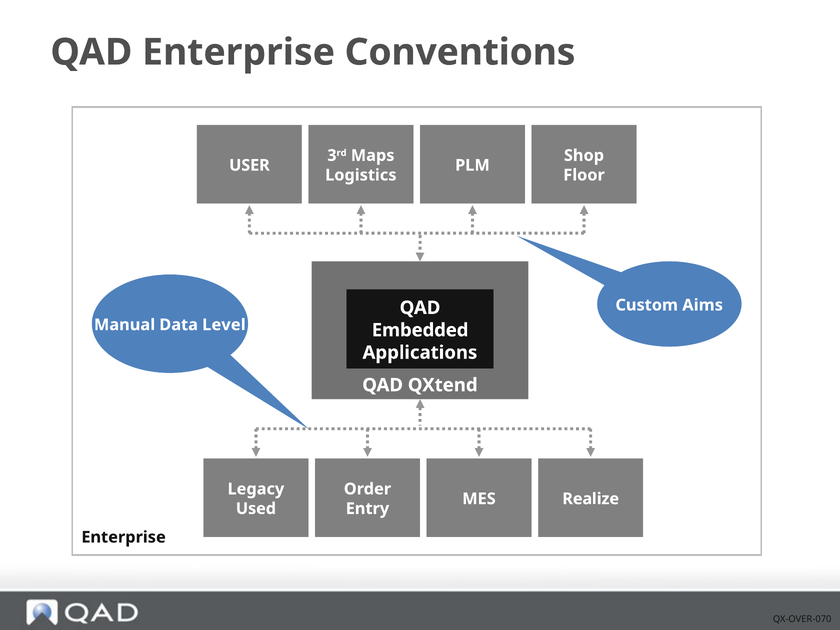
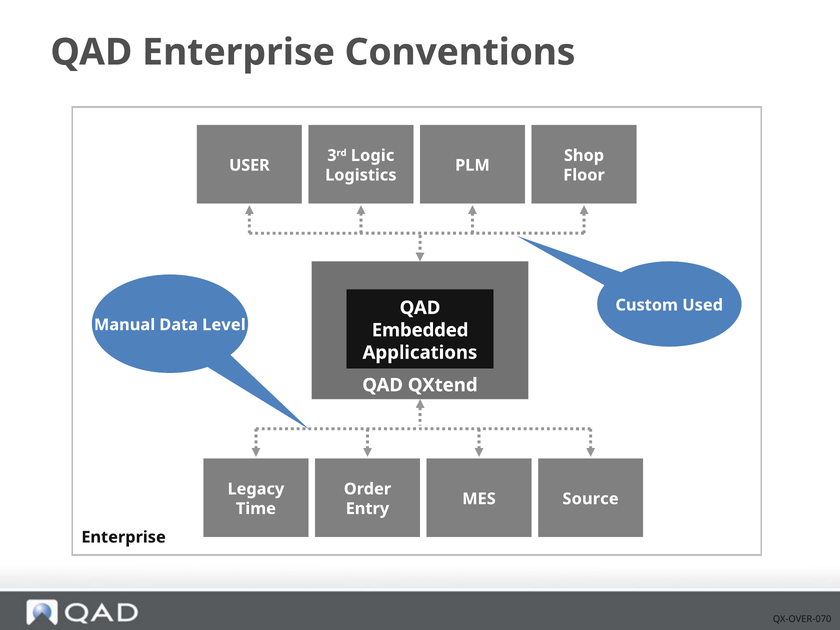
Maps: Maps -> Logic (373, 155)
Aims: Aims -> Used (703, 305)
Realize: Realize -> Source (591, 499)
Used: Used -> Time (256, 509)
